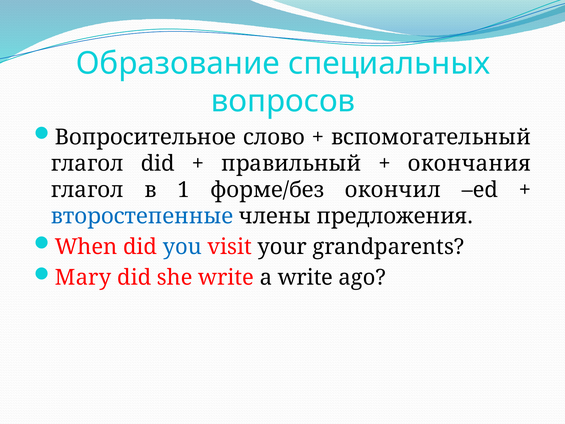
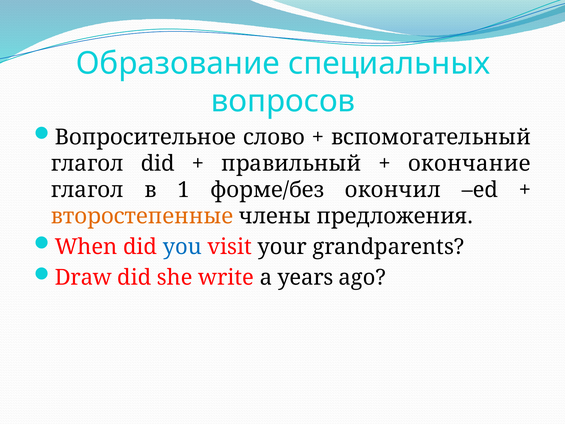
окончания: окончания -> окончание (469, 163)
второстепенные colour: blue -> orange (142, 216)
Mary: Mary -> Draw (83, 277)
a write: write -> years (305, 277)
